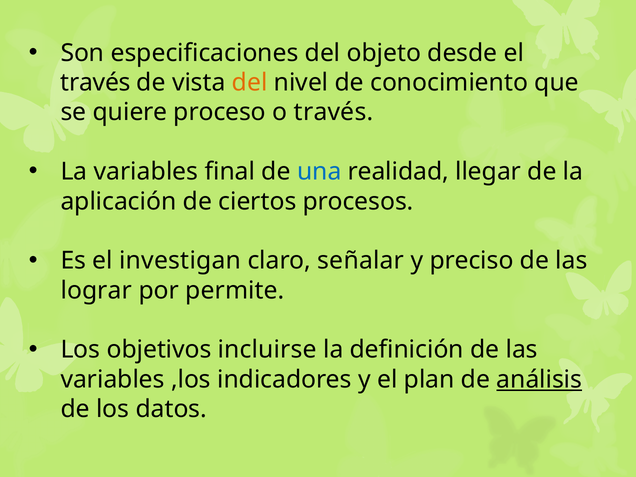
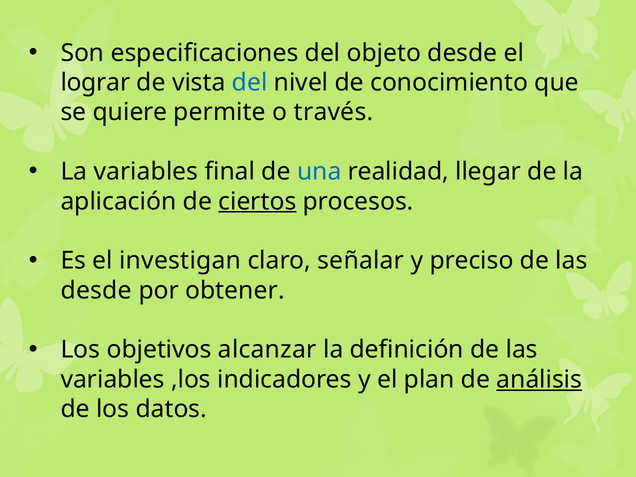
través: través -> lograr (95, 83)
del colour: orange -> blue (250, 83)
proceso: proceso -> permite (220, 112)
ciertos underline: none -> present (257, 201)
lograr: lograr -> desde (96, 290)
permite: permite -> obtener (235, 290)
incluirse: incluirse -> alcanzar (267, 350)
